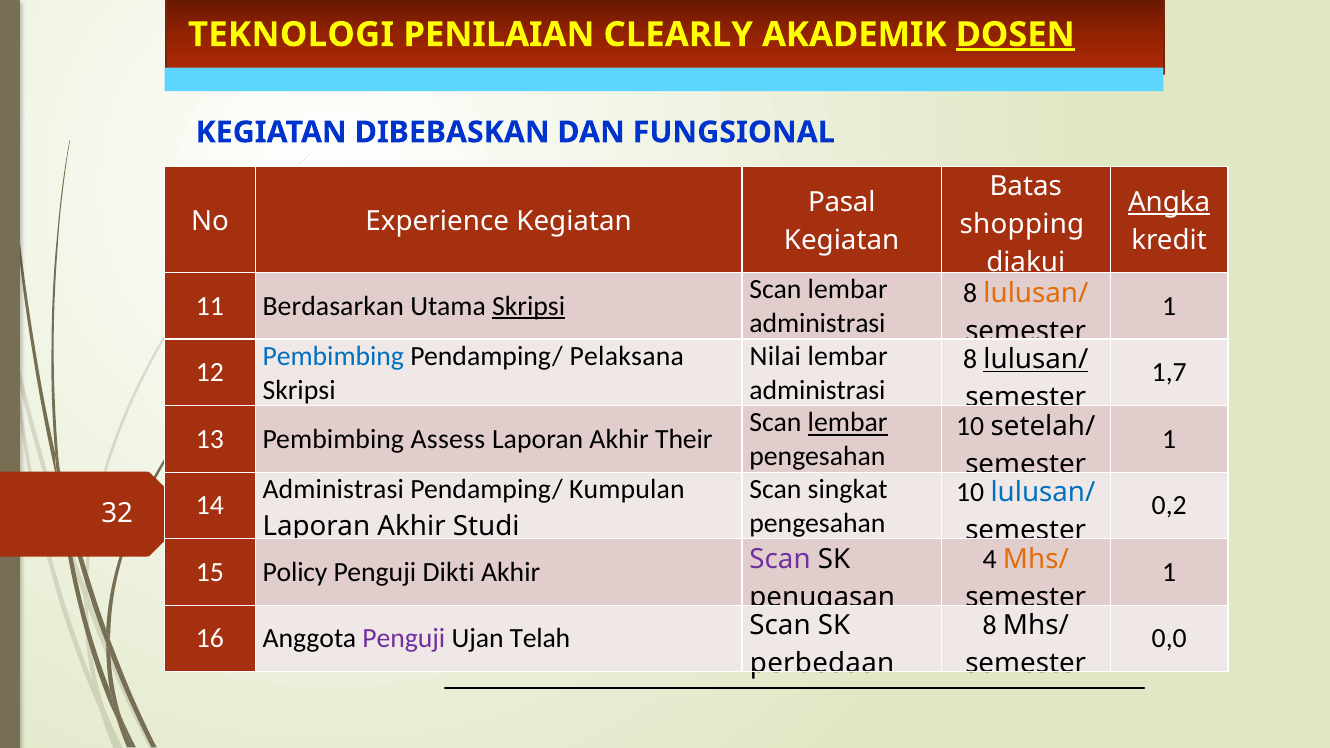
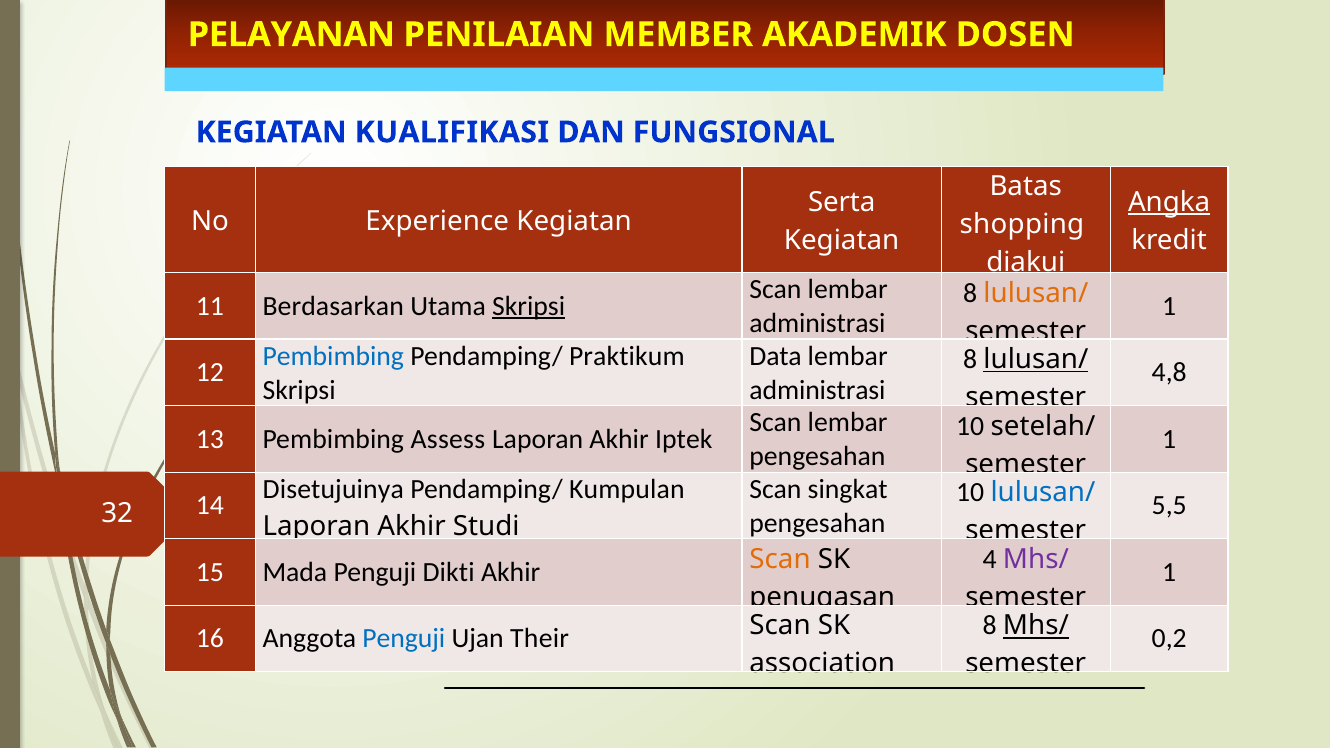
TEKNOLOGI: TEKNOLOGI -> PELAYANAN (291, 35)
CLEARLY: CLEARLY -> MEMBER (678, 35)
DOSEN underline: present -> none (1015, 35)
DIBEBASKAN: DIBEBASKAN -> KUALIFIKASI (452, 132)
Pasal: Pasal -> Serta (842, 202)
Pelaksana: Pelaksana -> Praktikum (627, 356)
Nilai: Nilai -> Data (776, 356)
1,7: 1,7 -> 4,8 (1169, 373)
lembar underline: present -> none (848, 423)
Their: Their -> Iptek (684, 439)
Administrasi: Administrasi -> Disetujuinya (333, 489)
0,2: 0,2 -> 5,5 (1169, 506)
Mhs/ colour: orange -> purple (1036, 559)
Policy: Policy -> Mada (295, 572)
Scan colour: purple -> orange (780, 559)
Mhs/ underline: none -> present (1036, 626)
Penguji colour: purple -> blue (404, 639)
Telah: Telah -> Their (540, 639)
0,0: 0,0 -> 0,2 (1169, 639)
perbedaan: perbedaan -> association (822, 664)
